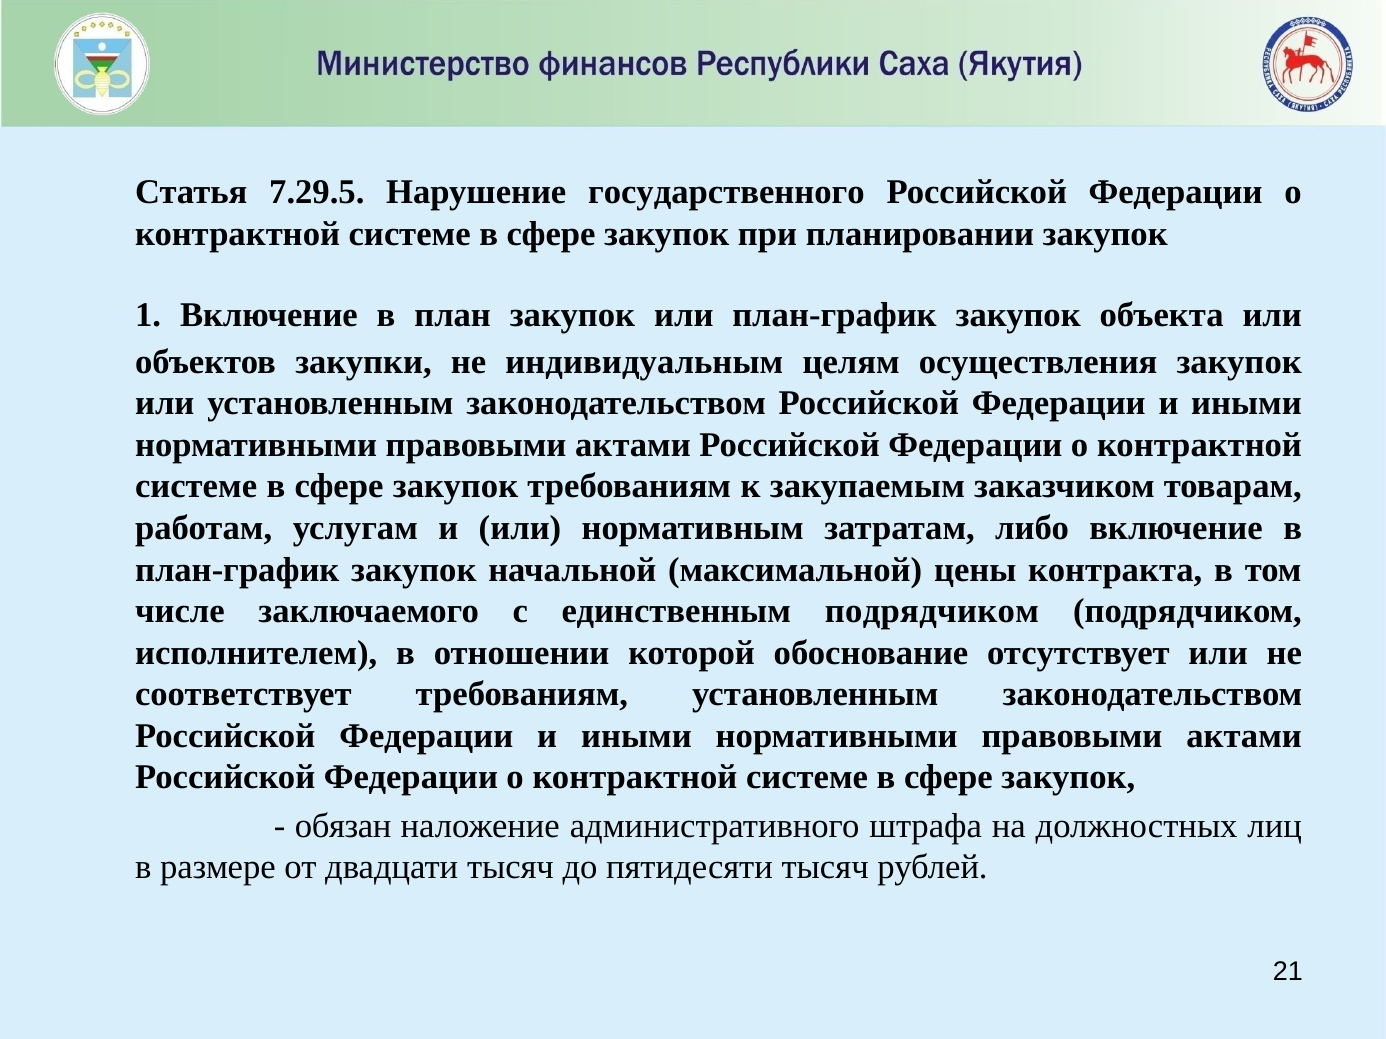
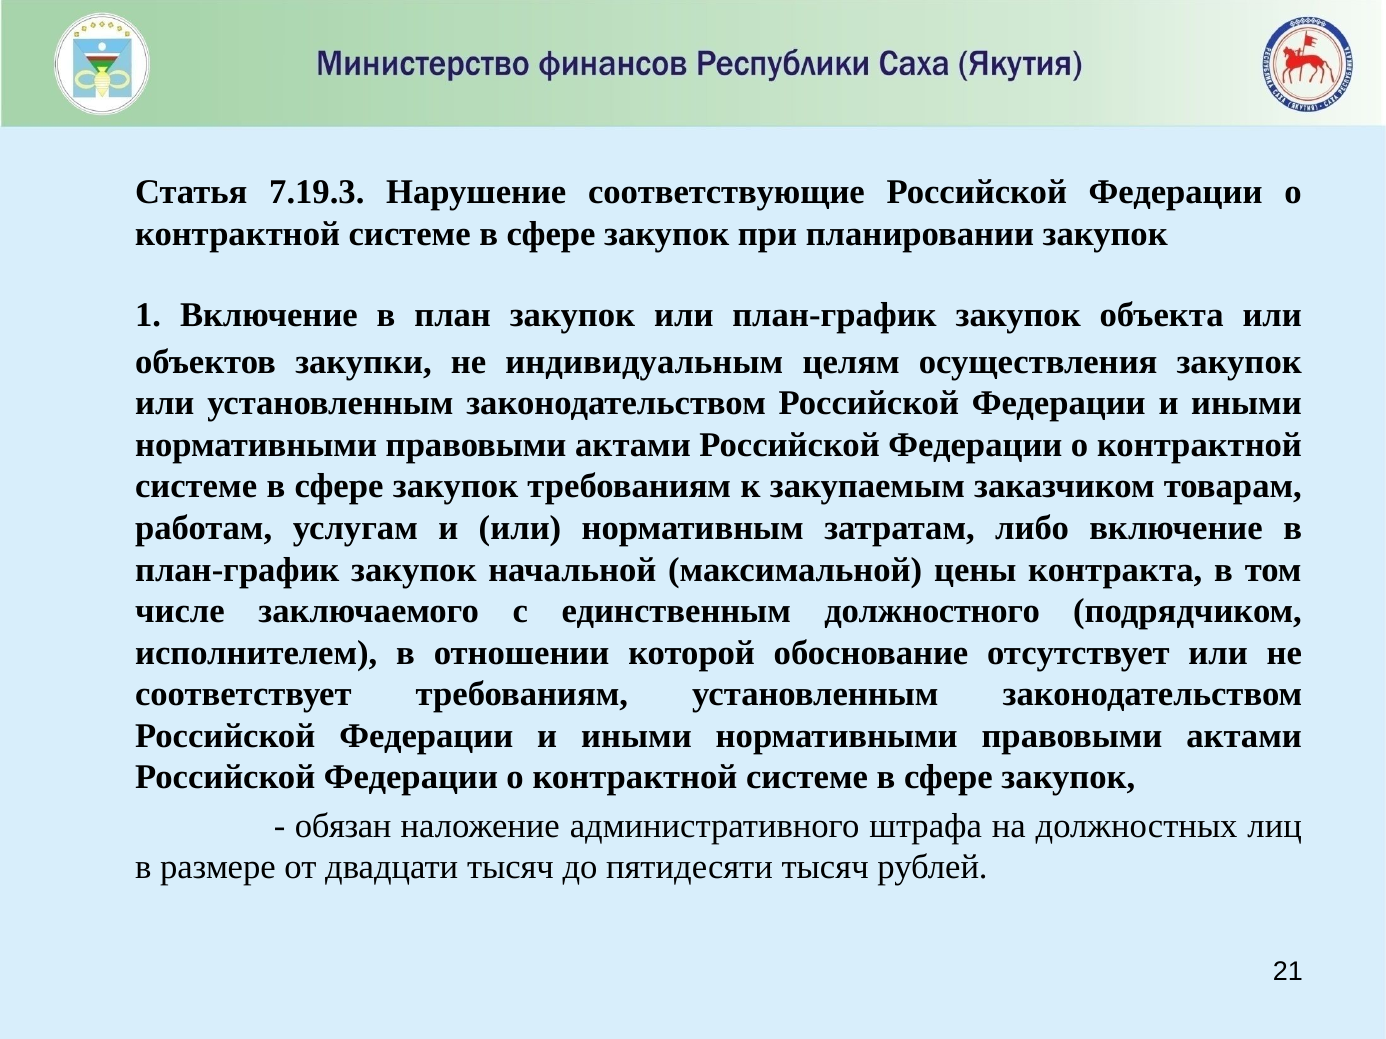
7.29.5: 7.29.5 -> 7.19.3 (317, 193)
государственного: государственного -> соответствующие (726, 193)
единственным подрядчиком: подрядчиком -> должностного (932, 612)
